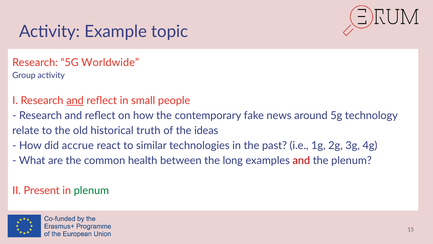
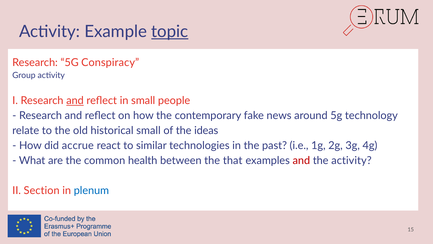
topic underline: none -> present (170, 32)
Worldwide: Worldwide -> Conspiracy (110, 62)
historical truth: truth -> small (148, 130)
long: long -> that (233, 160)
the plenum: plenum -> activity (351, 160)
Present: Present -> Section (42, 190)
plenum colour: green -> blue (91, 190)
